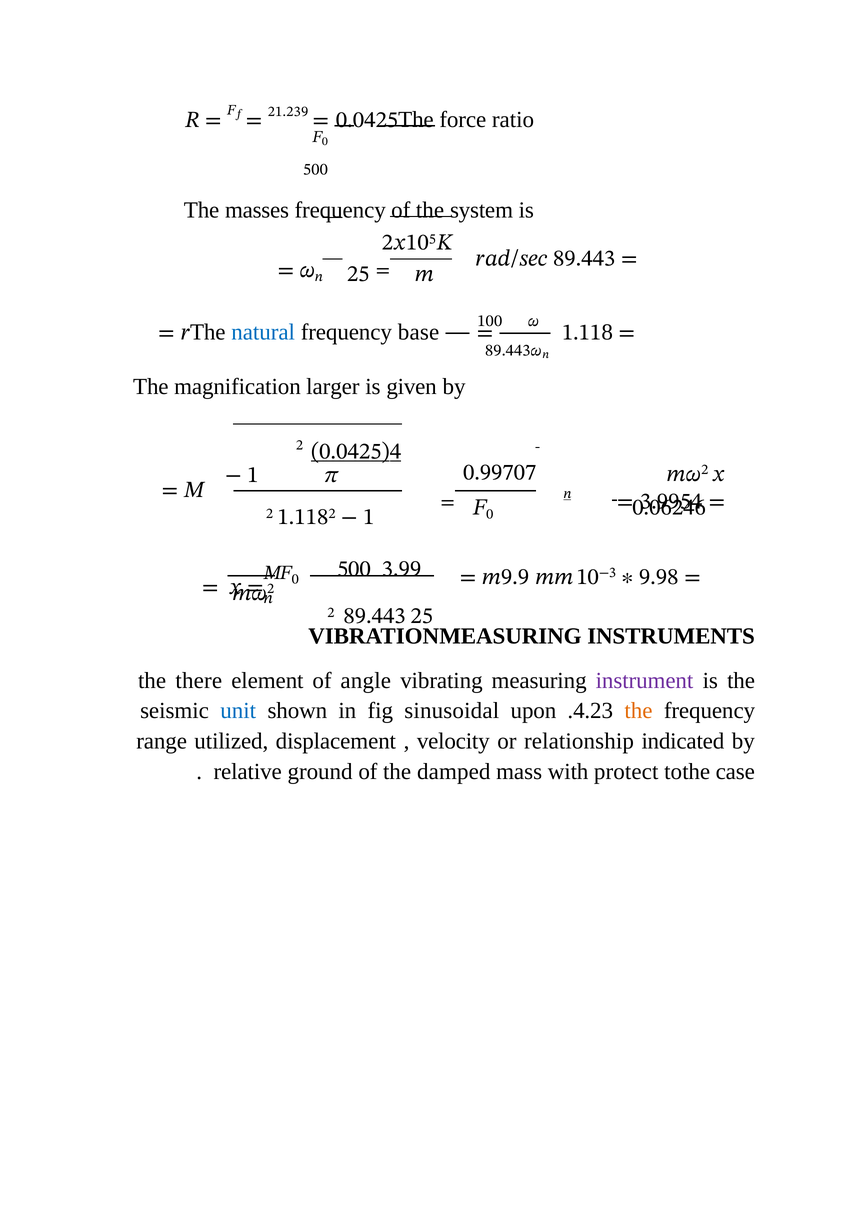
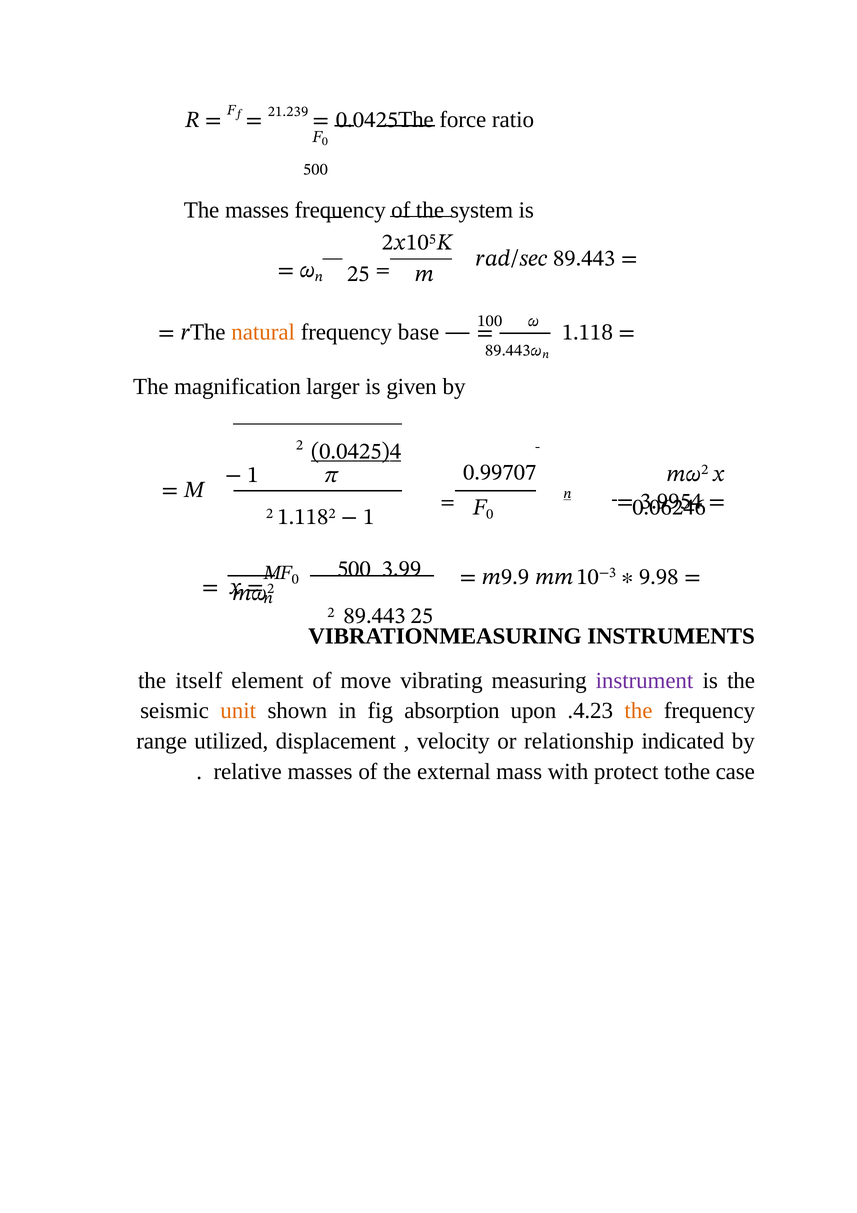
natural colour: blue -> orange (263, 332)
there: there -> itself (199, 680)
angle: angle -> move (366, 680)
unit colour: blue -> orange (238, 711)
sinusoidal: sinusoidal -> absorption (452, 711)
relative ground: ground -> masses (320, 771)
damped: damped -> external (454, 771)
